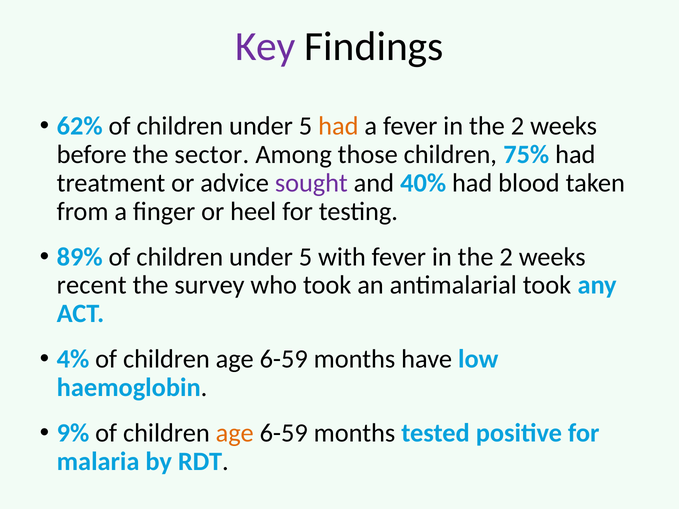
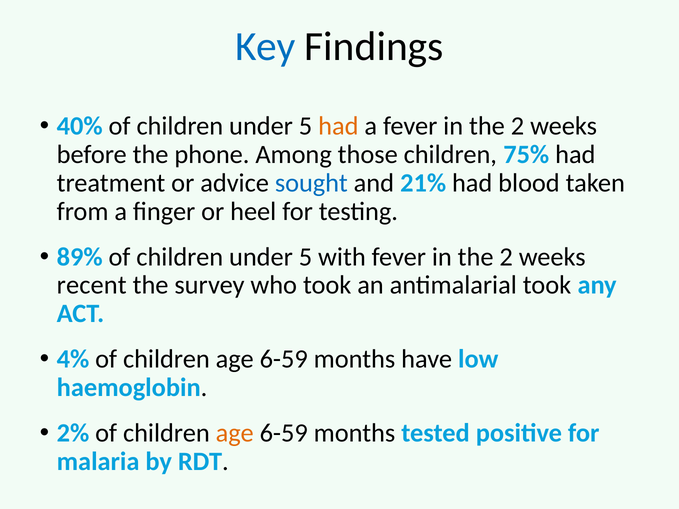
Key colour: purple -> blue (265, 46)
62%: 62% -> 40% (80, 126)
sector: sector -> phone (212, 155)
sought colour: purple -> blue (311, 183)
40%: 40% -> 21% (423, 183)
9%: 9% -> 2% (73, 433)
